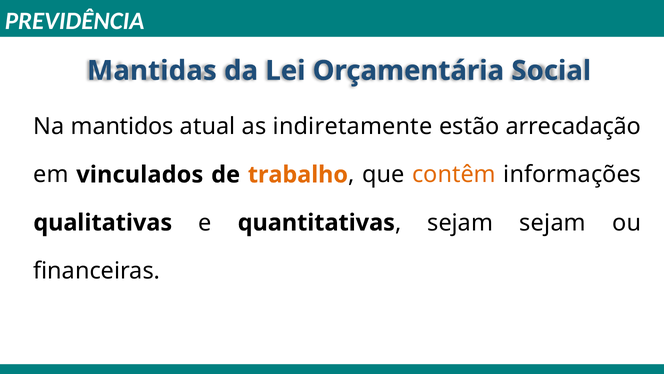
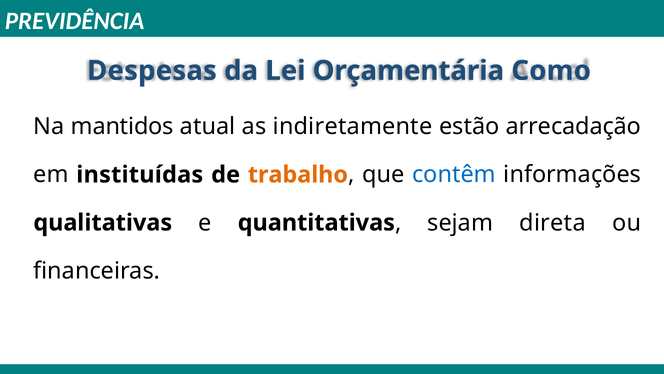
Mantidas: Mantidas -> Despesas (152, 71)
Social: Social -> Como (551, 71)
vinculados: vinculados -> instituídas (140, 174)
contêm colour: orange -> blue (454, 174)
sejam sejam: sejam -> direta (553, 222)
